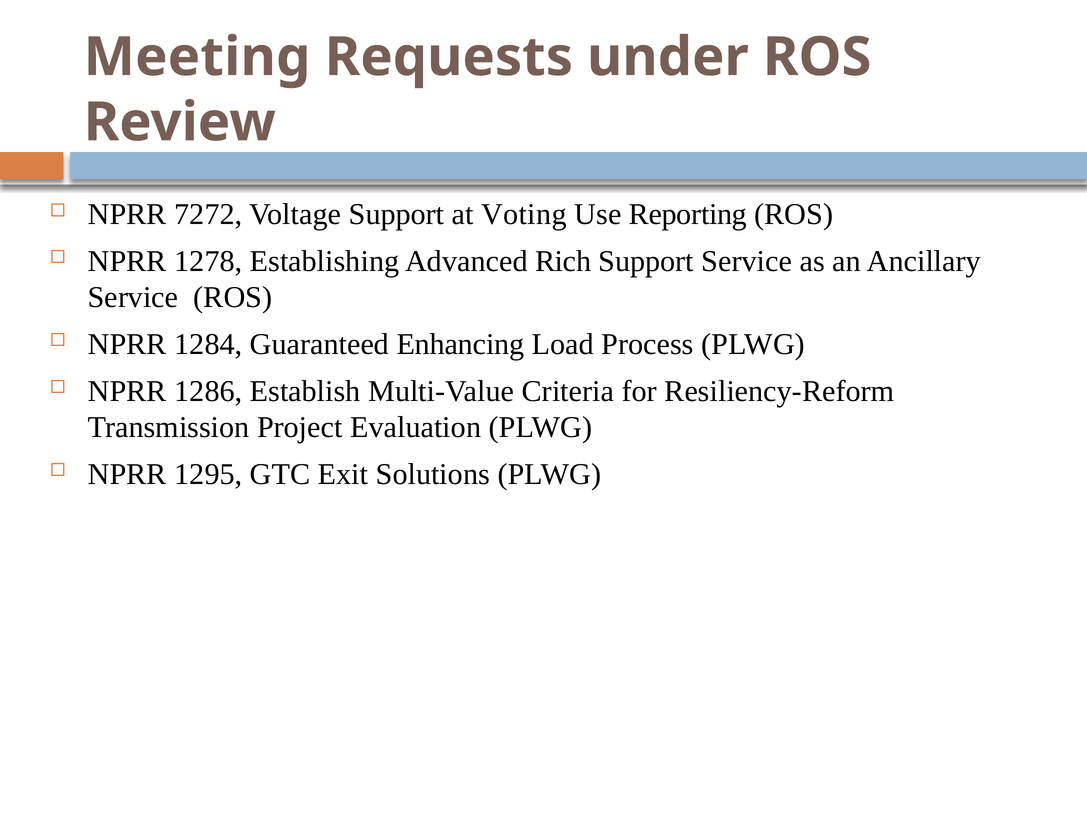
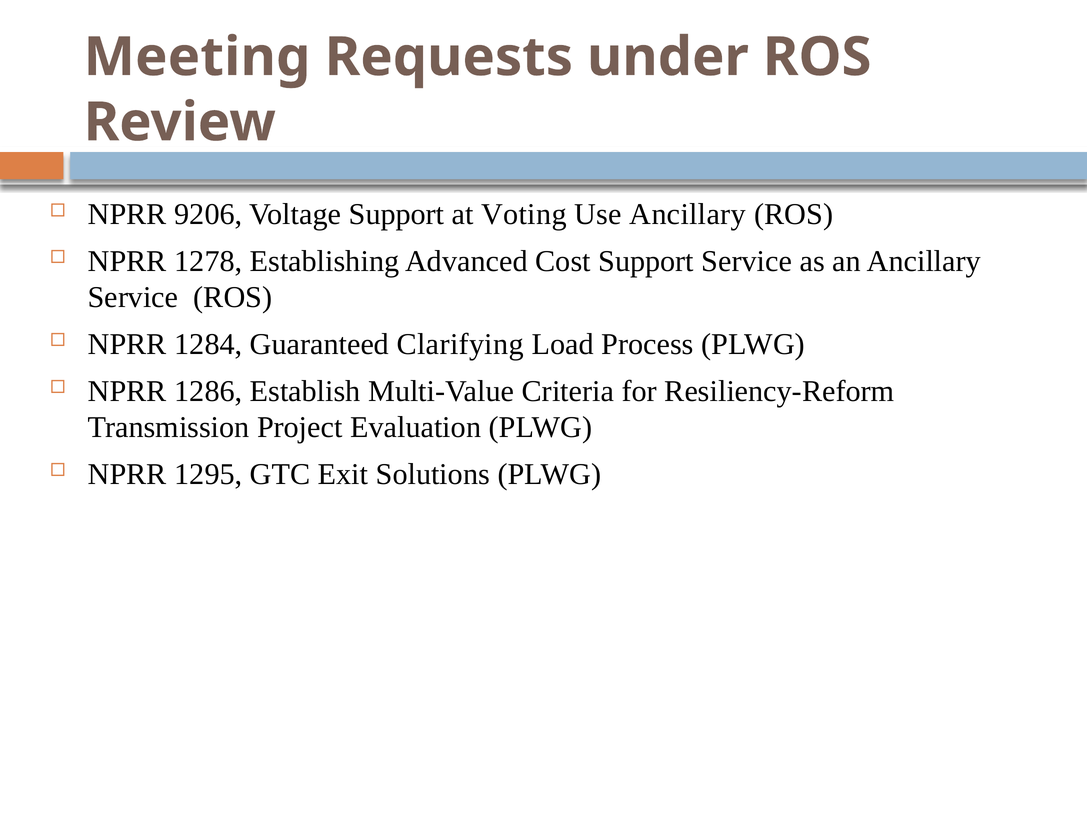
7272: 7272 -> 9206 (208, 215)
Use Reporting: Reporting -> Ancillary (688, 215)
Rich: Rich -> Cost (563, 261)
Enhancing: Enhancing -> Clarifying (460, 344)
